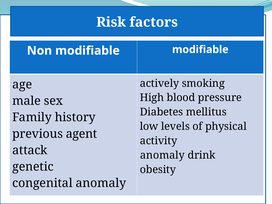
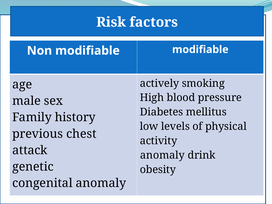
agent: agent -> chest (81, 134)
